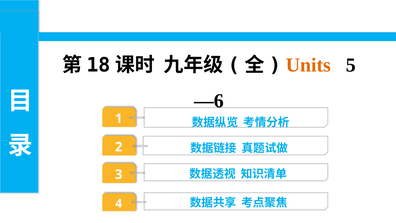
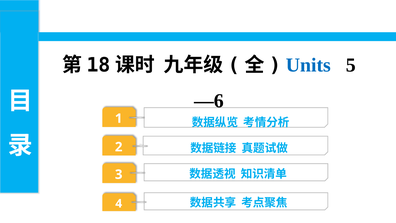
Units colour: orange -> blue (308, 65)
